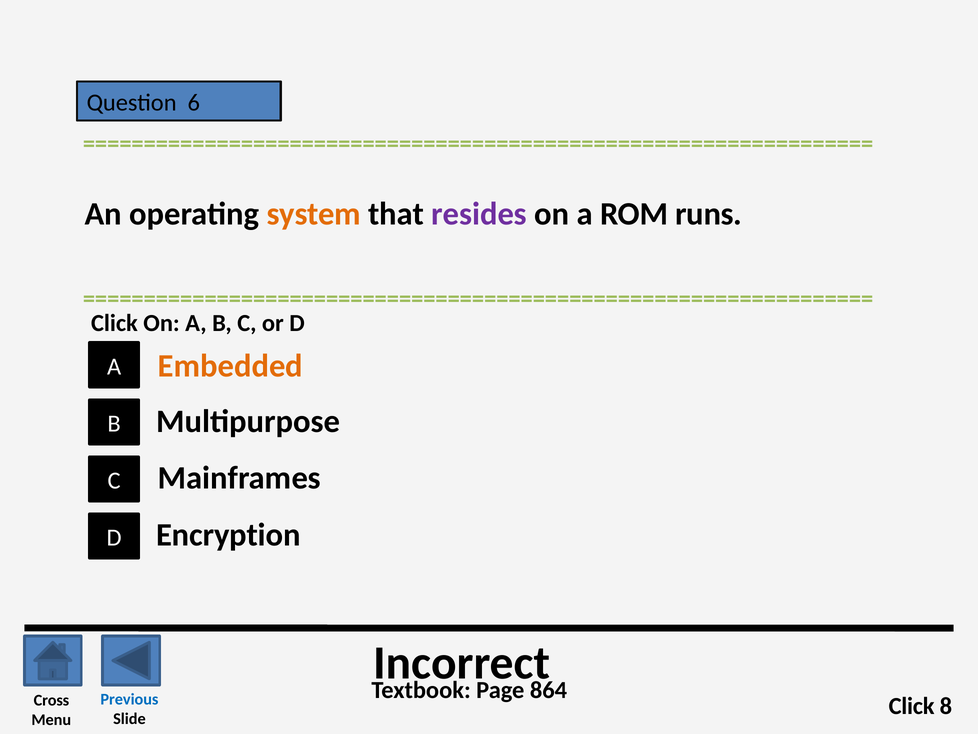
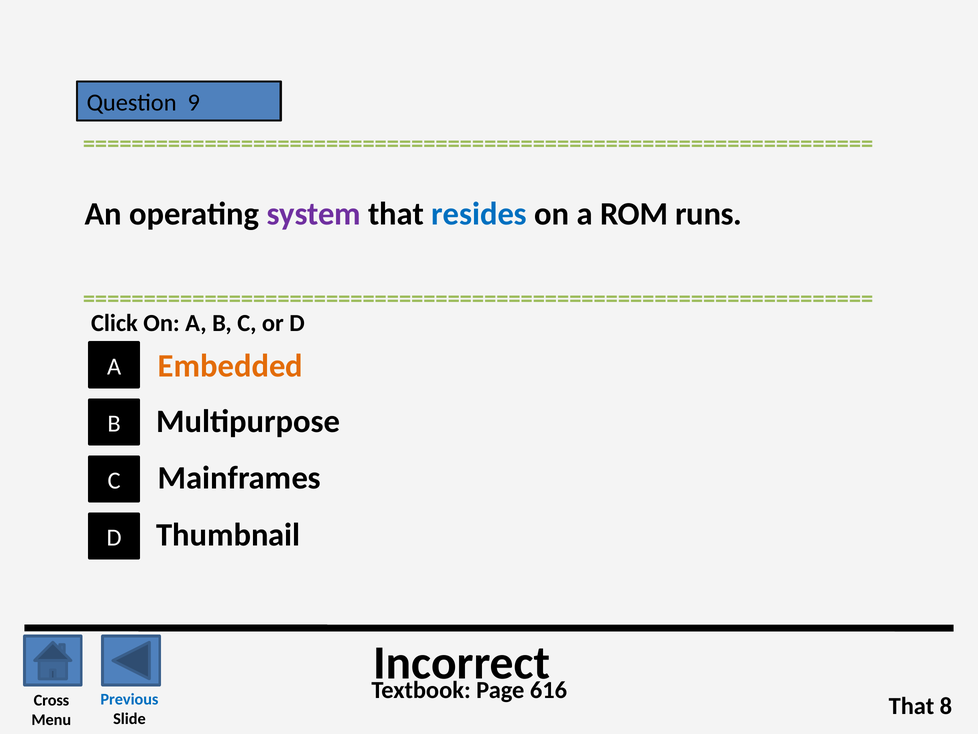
6: 6 -> 9 (194, 103)
system colour: orange -> purple (314, 214)
resides colour: purple -> blue (479, 214)
Encryption: Encryption -> Thumbnail (228, 535)
864: 864 -> 616 (549, 689)
Click: Click -> That (911, 706)
